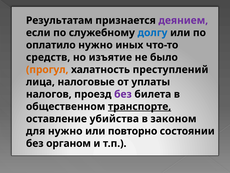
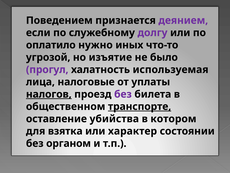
Результатам: Результатам -> Поведением (59, 20)
долгу colour: blue -> purple (153, 33)
средств: средств -> угрозой (48, 57)
прогул colour: orange -> purple (47, 69)
преступлений: преступлений -> используемая (171, 69)
налогов underline: none -> present (49, 94)
законом: законом -> котором (173, 119)
для нужно: нужно -> взятка (65, 131)
повторно: повторно -> характер (133, 131)
